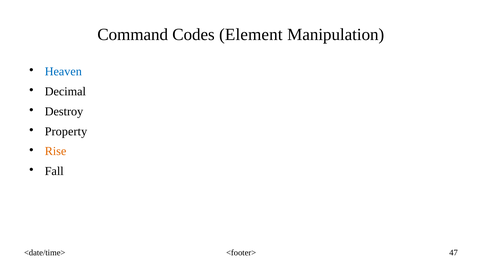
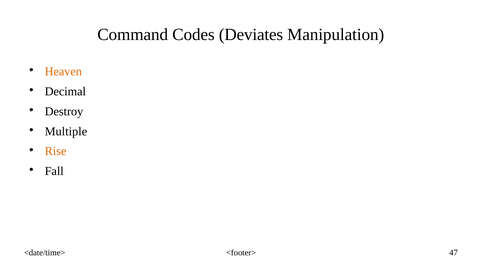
Element: Element -> Deviates (251, 35)
Heaven colour: blue -> orange (63, 72)
Property: Property -> Multiple (66, 131)
